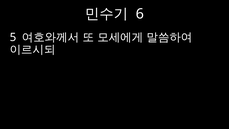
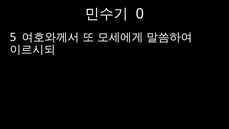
6: 6 -> 0 (140, 14)
